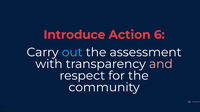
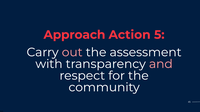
Introduce: Introduce -> Approach (74, 35)
6: 6 -> 5 (159, 35)
out colour: light blue -> pink (72, 52)
